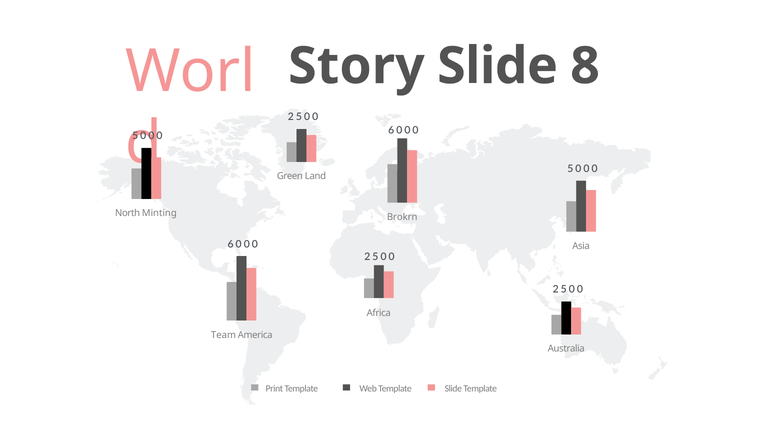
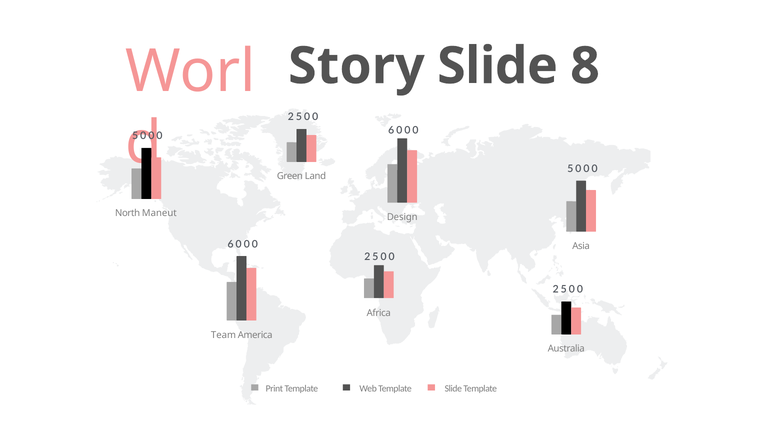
Minting: Minting -> Maneut (159, 214)
Brokrn: Brokrn -> Design (402, 218)
